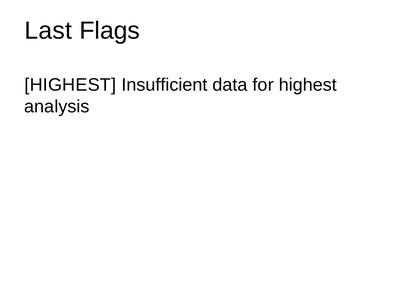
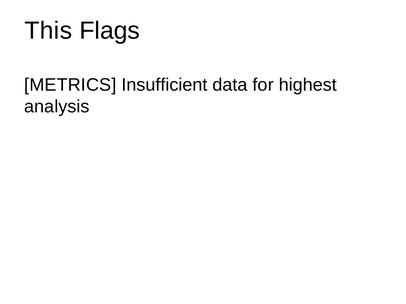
Last: Last -> This (48, 31)
HIGHEST: HIGHEST -> METRICS (70, 85)
